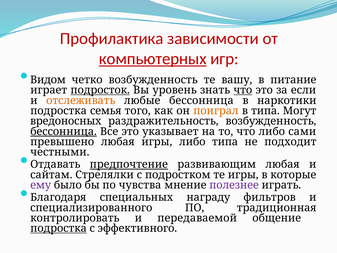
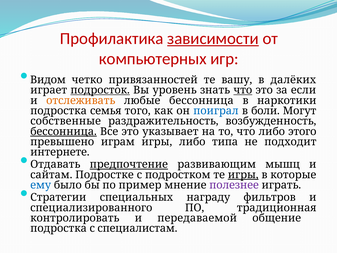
зависимости underline: none -> present (213, 38)
компьютерных underline: present -> none (153, 59)
четко возбужденность: возбужденность -> привязанностей (153, 80)
питание: питание -> далёких (293, 80)
поиграл colour: orange -> blue (216, 111)
в типа: типа -> боли (265, 111)
вредоносных: вредоносных -> собственные (66, 121)
сами: сами -> этого (302, 131)
превышено любая: любая -> играм (118, 142)
честными: честными -> интернете (60, 152)
развивающим любая: любая -> мышц (283, 164)
Стрелялки: Стрелялки -> Подростке (105, 175)
игры underline: none -> present (243, 175)
ему colour: purple -> blue (41, 185)
чувства: чувства -> пример (140, 185)
Благодаря: Благодаря -> Стратегии (58, 197)
подростка underline: present -> none (59, 228)
эффективного: эффективного -> специалистам (137, 228)
